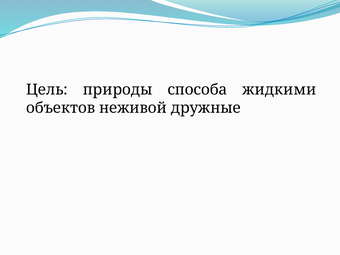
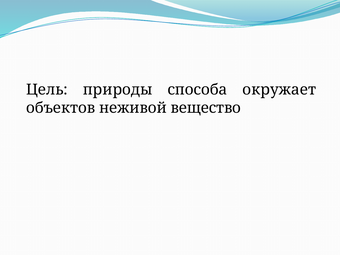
жидкими: жидкими -> окружает (279, 90)
дружные: дружные -> вещество (206, 108)
